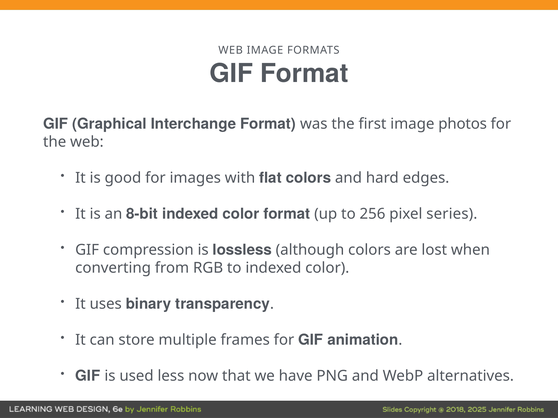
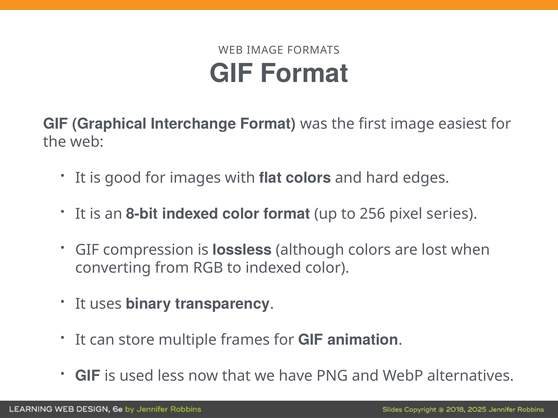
photos: photos -> easiest (463, 124)
